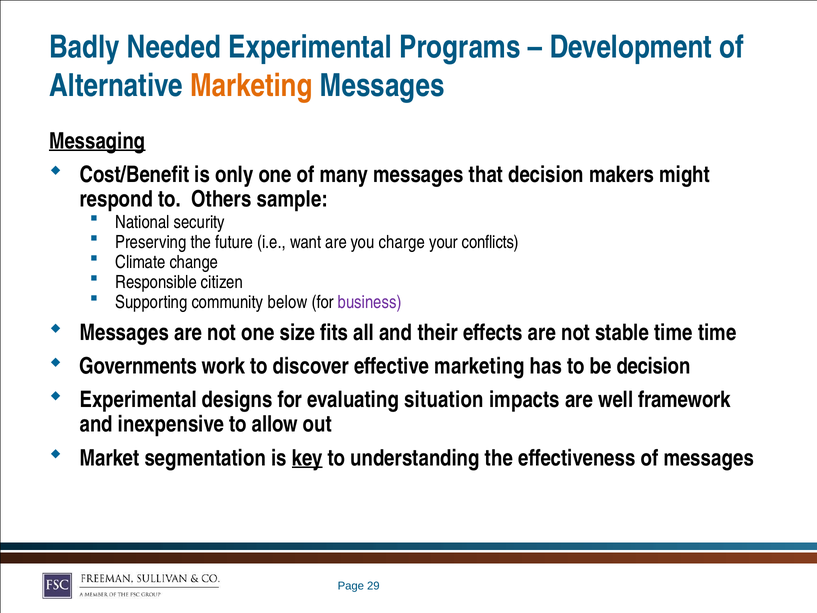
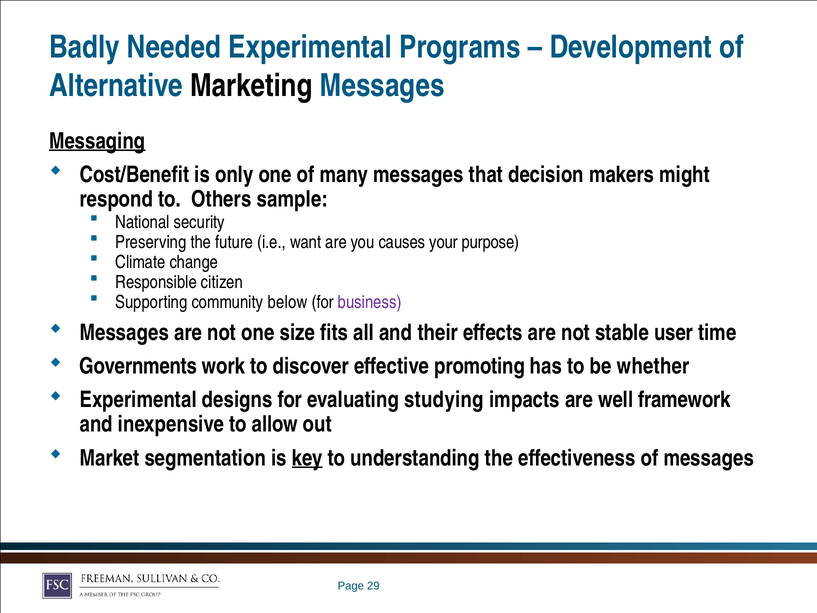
Marketing colour: orange -> black (251, 86)
charge: charge -> causes (402, 242)
conflicts: conflicts -> purpose (490, 242)
stable time: time -> user (674, 333)
effective marketing: marketing -> promoting (480, 366)
be decision: decision -> whether (653, 366)
situation: situation -> studying (444, 400)
